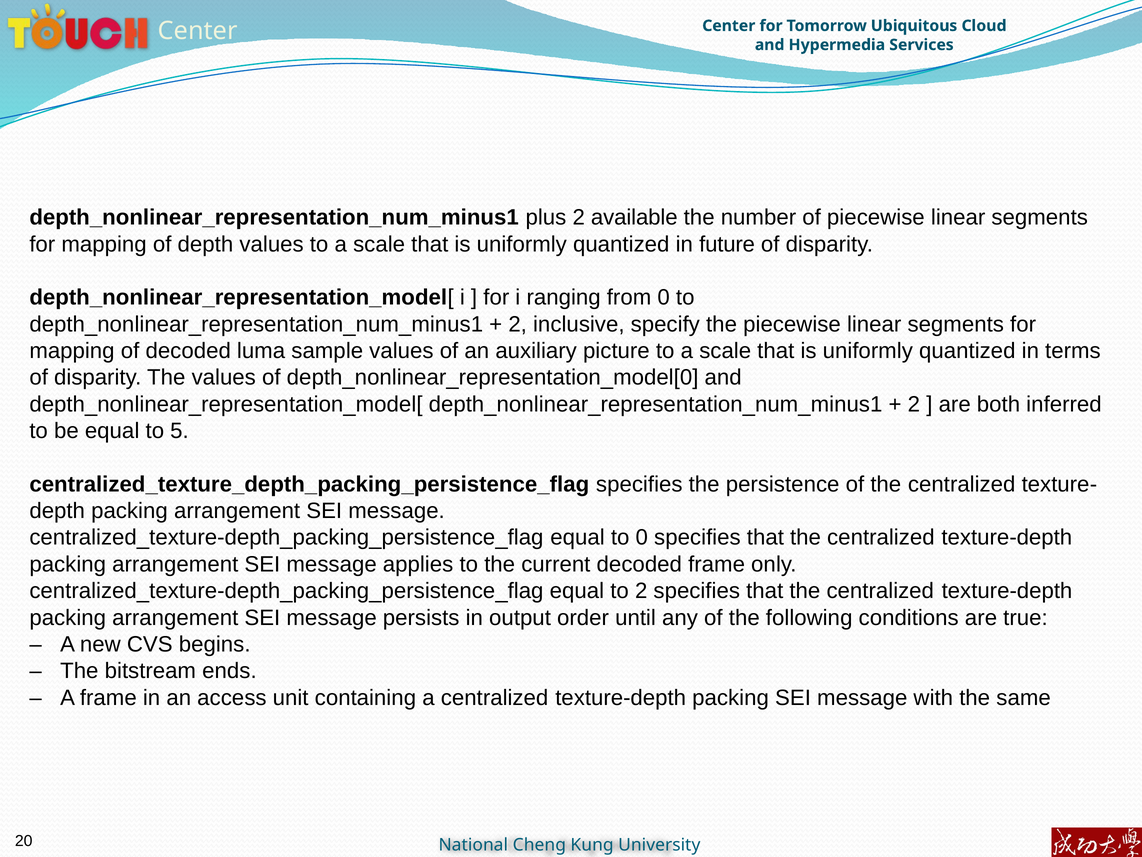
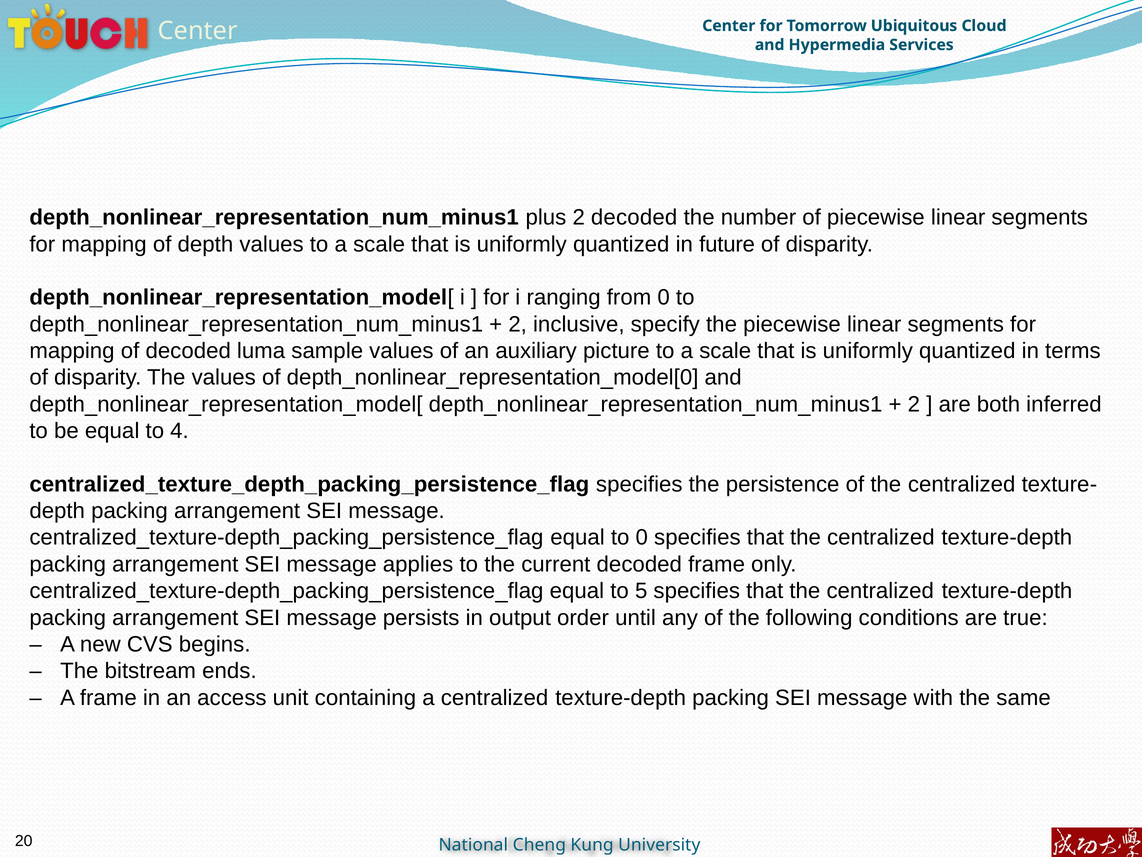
2 available: available -> decoded (634, 217)
5: 5 -> 4 (179, 431)
to 2: 2 -> 5 (641, 591)
